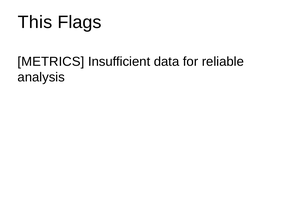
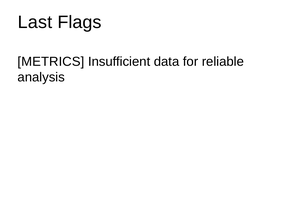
This: This -> Last (35, 22)
